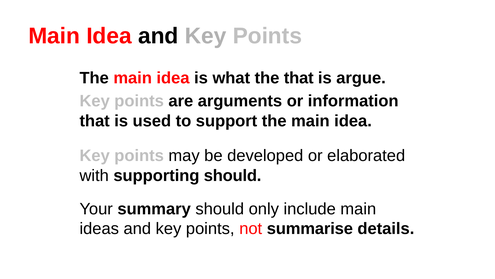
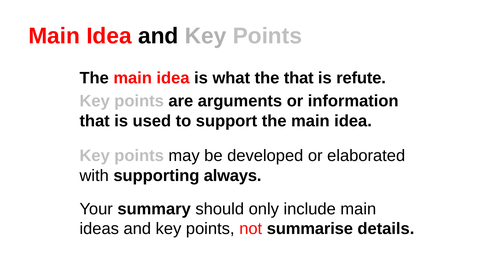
argue: argue -> refute (361, 78)
supporting should: should -> always (233, 175)
